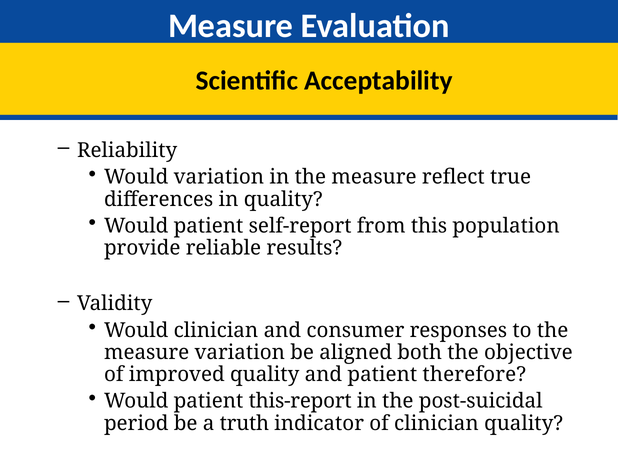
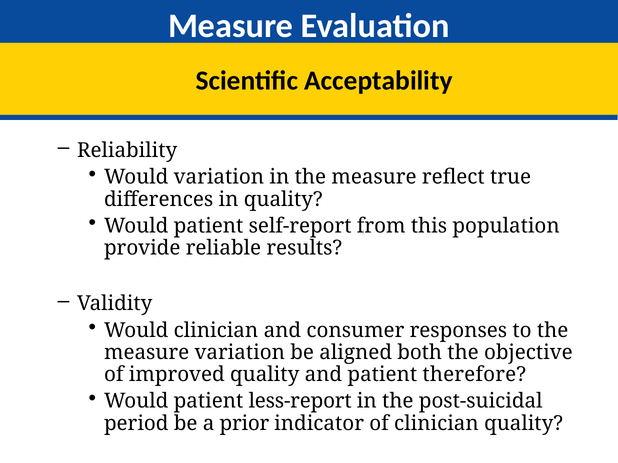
this-report: this-report -> less-report (300, 402)
truth: truth -> prior (244, 424)
